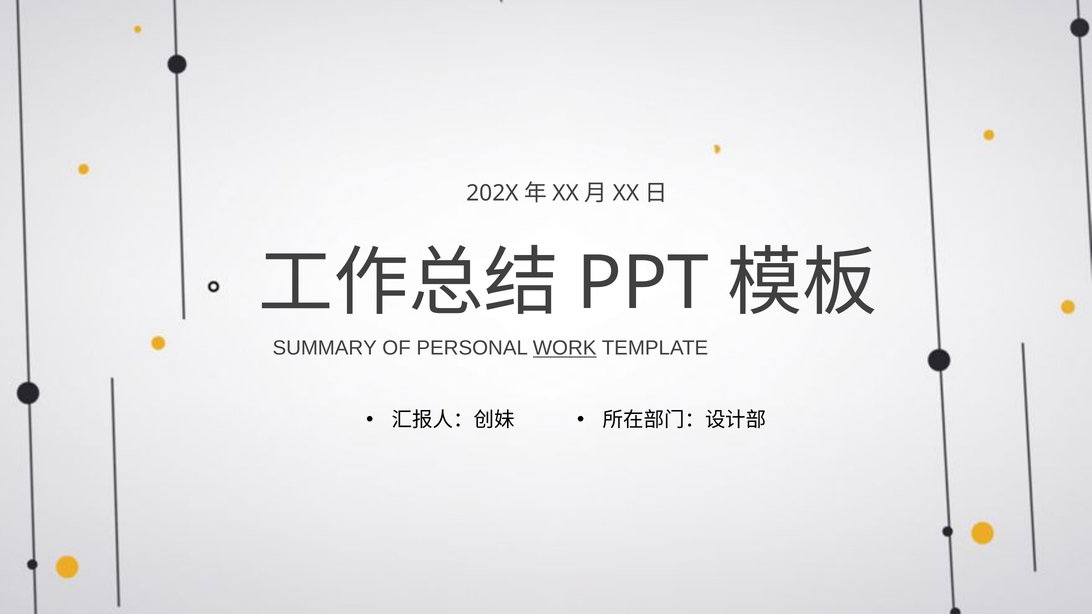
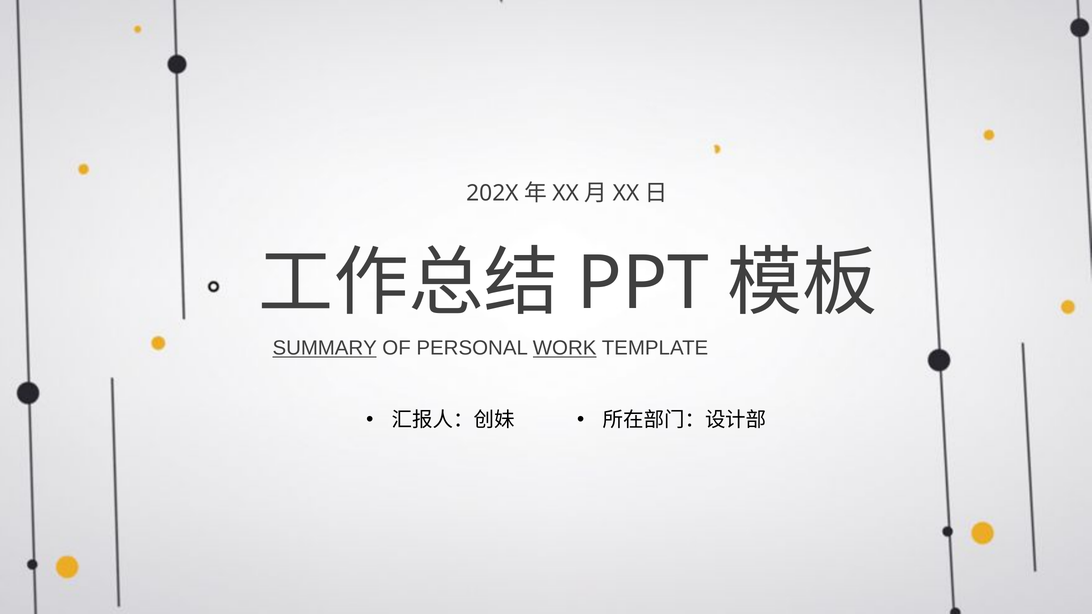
SUMMARY underline: none -> present (325, 348)
